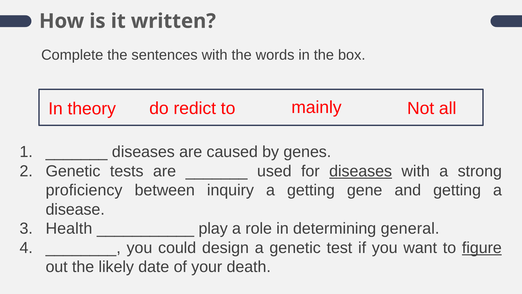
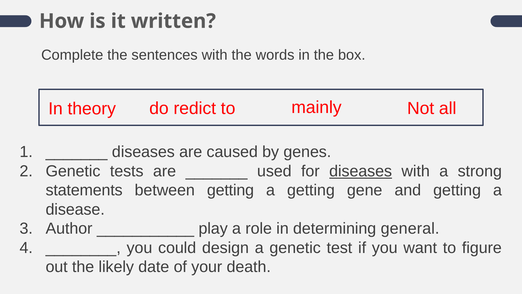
proficiency: proficiency -> statements (84, 190)
between inquiry: inquiry -> getting (231, 190)
Health: Health -> Author (69, 228)
figure underline: present -> none (482, 248)
